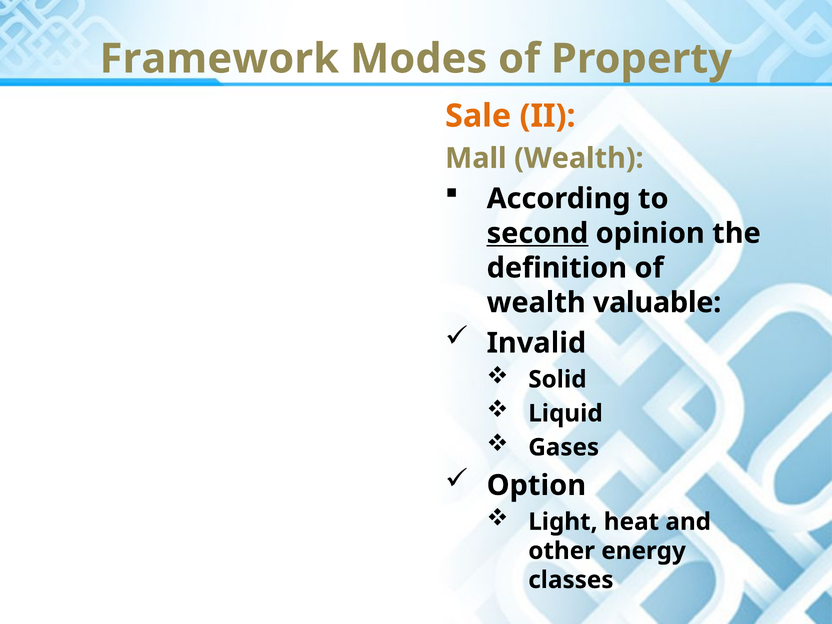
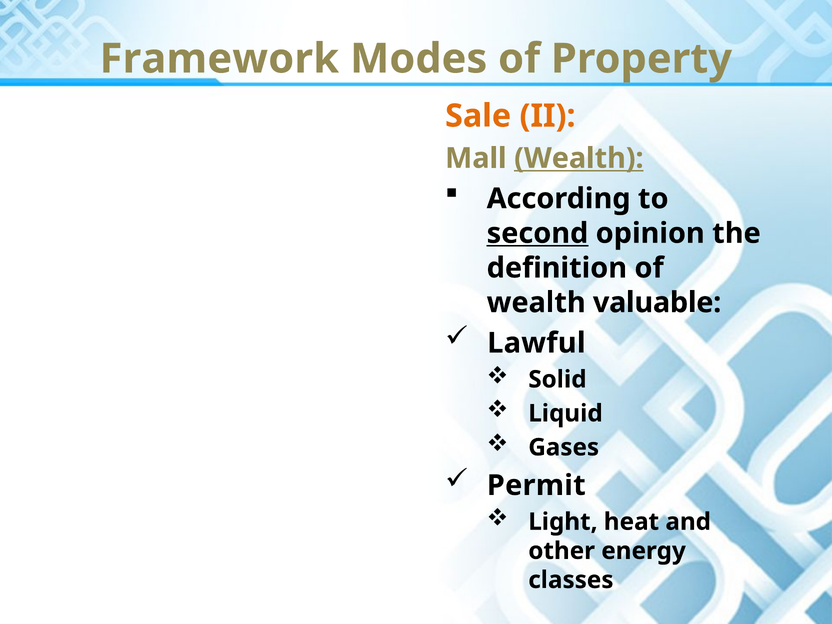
Wealth underline: none -> present (579, 158)
Invalid: Invalid -> Lawful (536, 343)
Option: Option -> Permit (536, 485)
